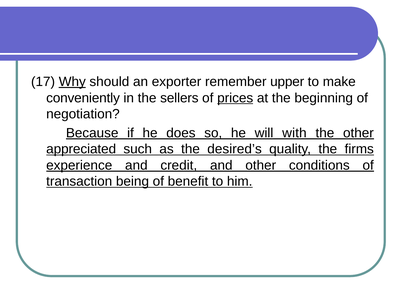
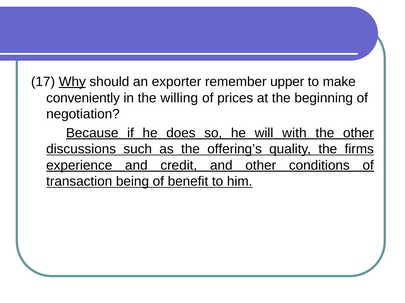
sellers: sellers -> willing (179, 98)
prices underline: present -> none (235, 98)
appreciated: appreciated -> discussions (81, 149)
desired’s: desired’s -> offering’s (235, 149)
